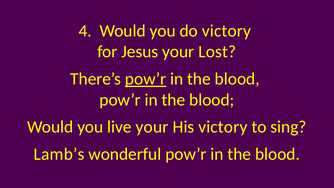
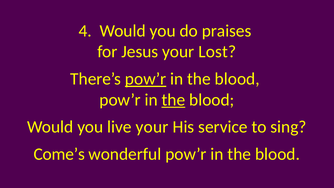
do victory: victory -> praises (227, 31)
the underline: none -> present (173, 100)
His victory: victory -> service (223, 127)
Lamb’s: Lamb’s -> Come’s (59, 154)
